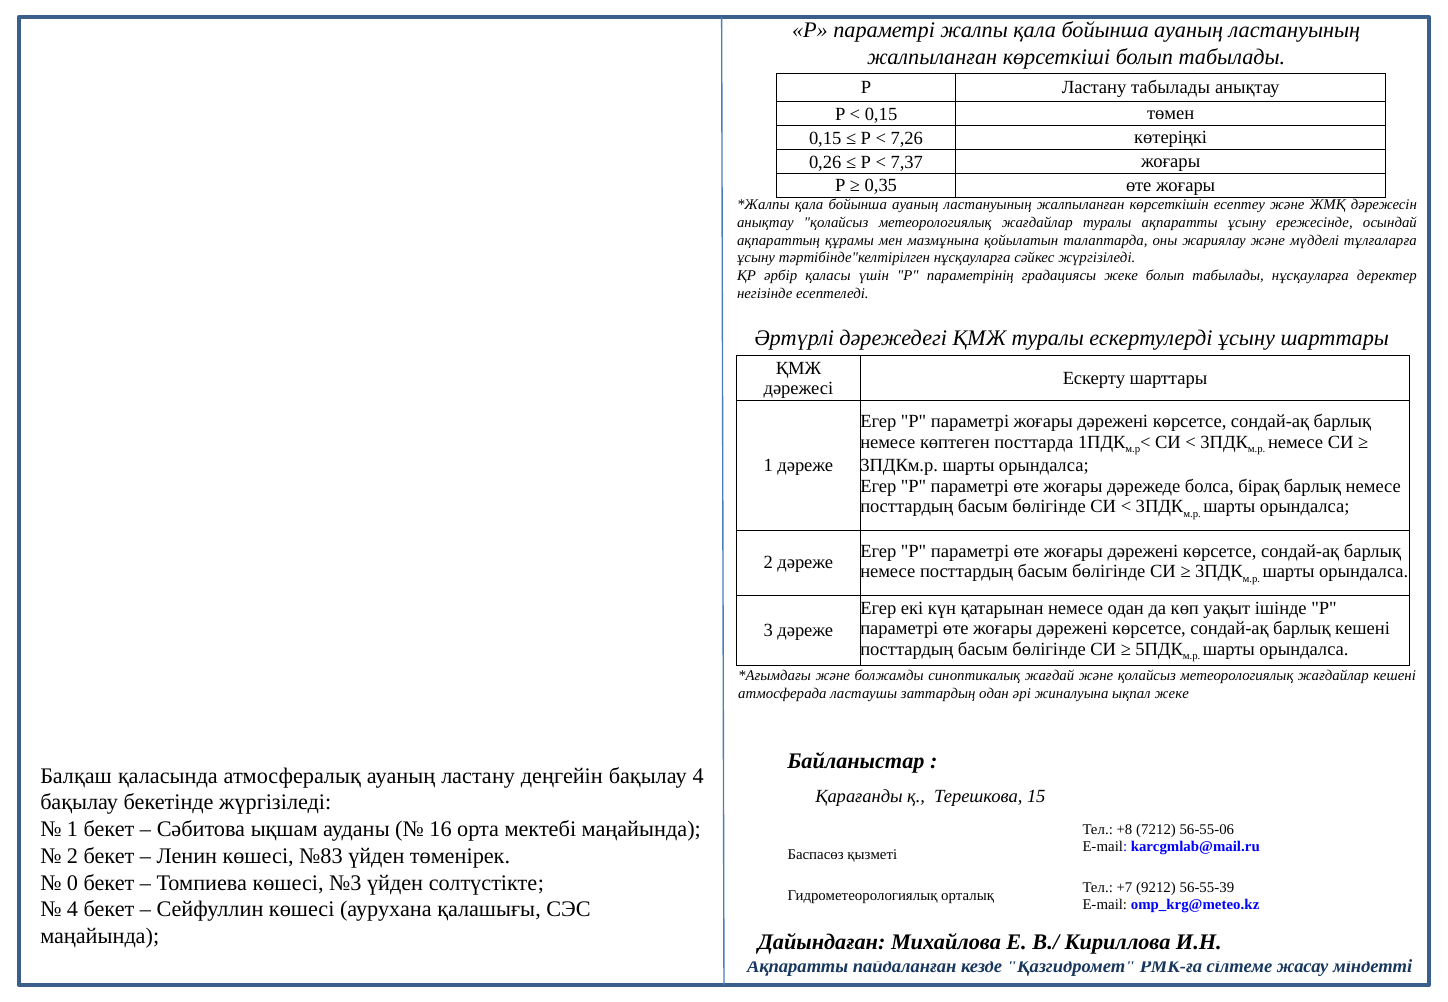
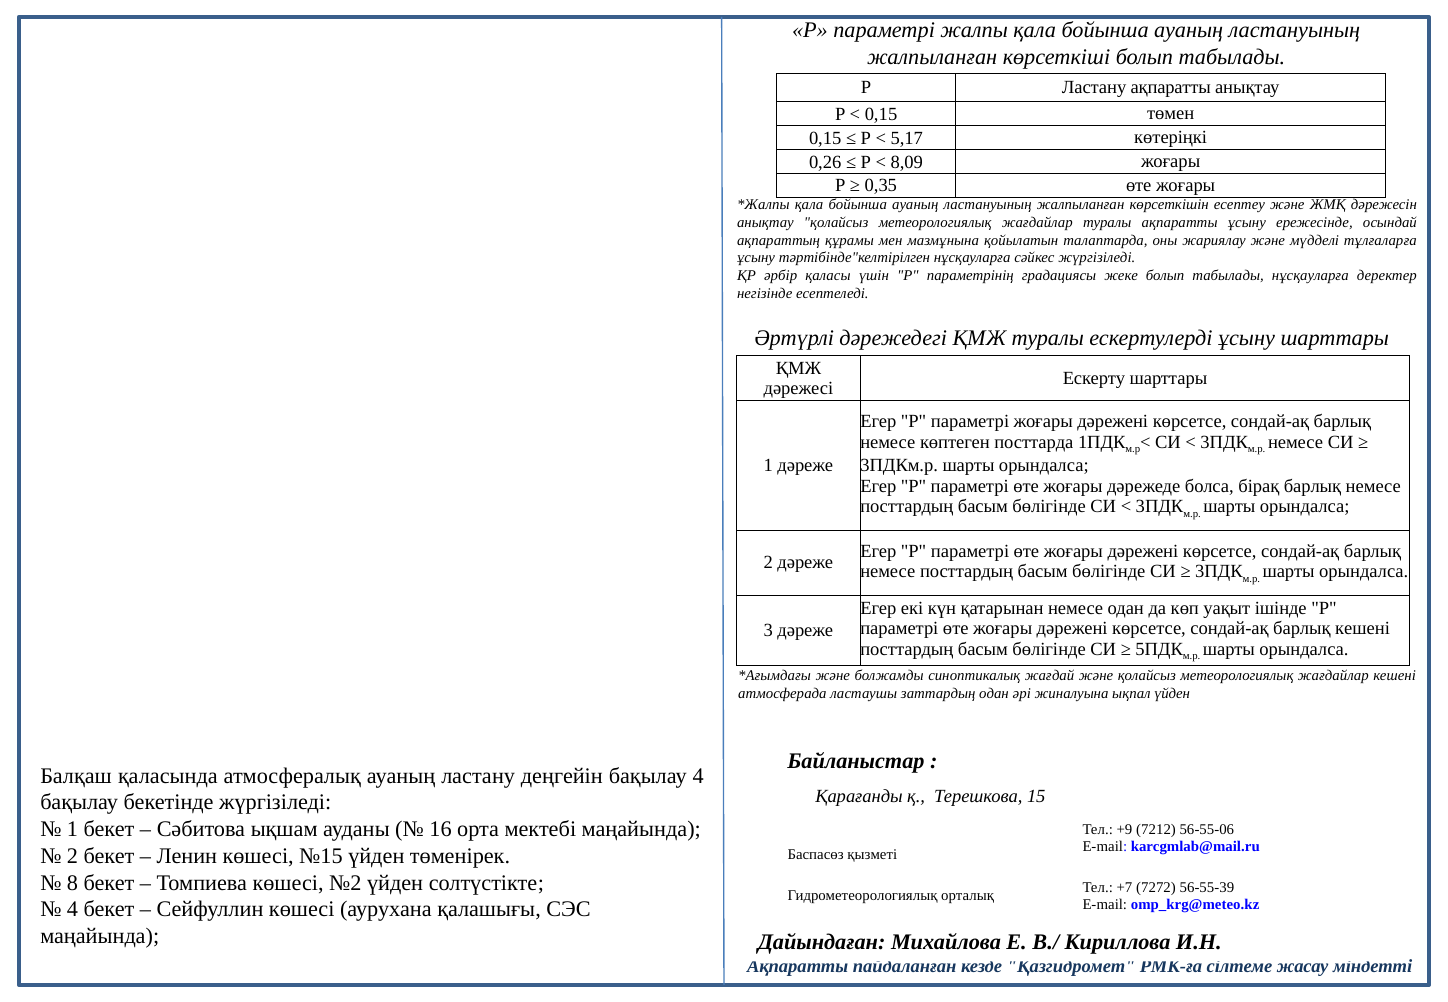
Ластану табылады: табылады -> ақпаратты (1171, 88)
7,26: 7,26 -> 5,17 (907, 138)
7,37: 7,37 -> 8,09 (907, 162)
ықпал жеке: жеке -> үйден (1172, 694)
+8: +8 -> +9 (1124, 830)
№83: №83 -> №15 (321, 856)
0: 0 -> 8 (73, 883)
№3: №3 -> №2 (345, 883)
9212: 9212 -> 7272 (1156, 888)
